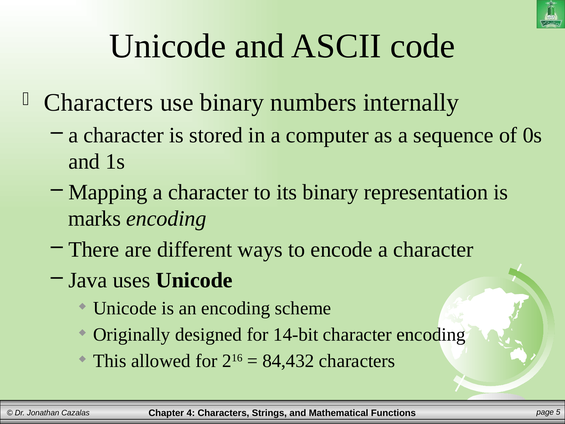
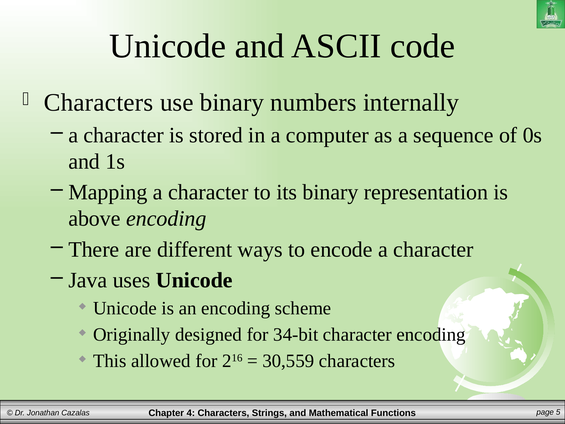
marks: marks -> above (94, 219)
14-bit: 14-bit -> 34-bit (296, 335)
84,432: 84,432 -> 30,559 (288, 361)
